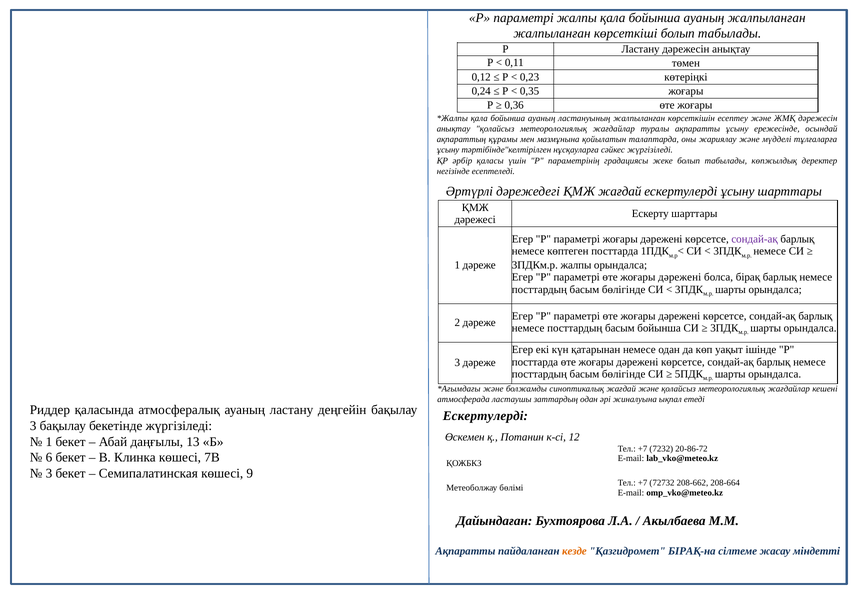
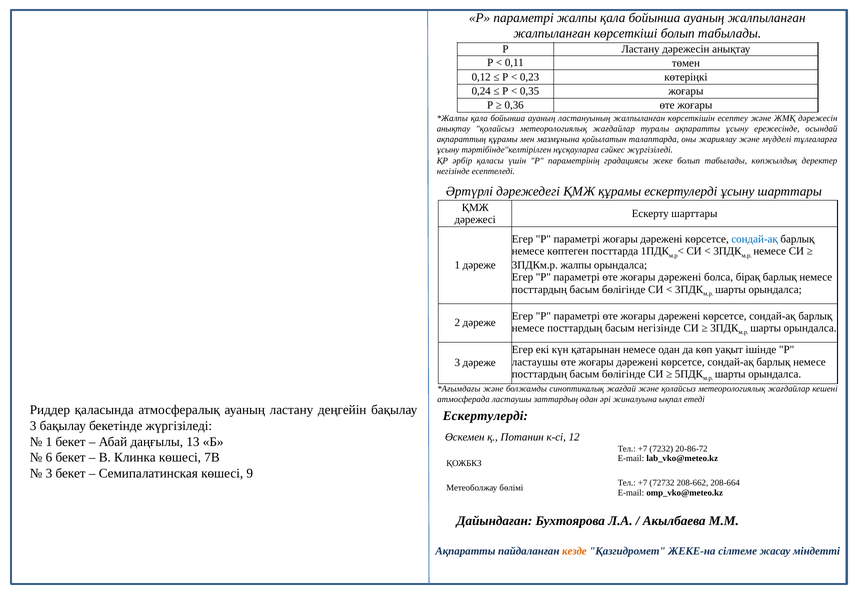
ҚМЖ жағдай: жағдай -> құрамы (620, 191)
сондай-ақ colour: purple -> blue (755, 239)
басым бойынша: бойынша -> негізінде (659, 328)
посттарда: посттарда -> ластаушы (535, 362)
БІРАҚ-на: БІРАҚ-на -> ЖЕКЕ-на (692, 551)
